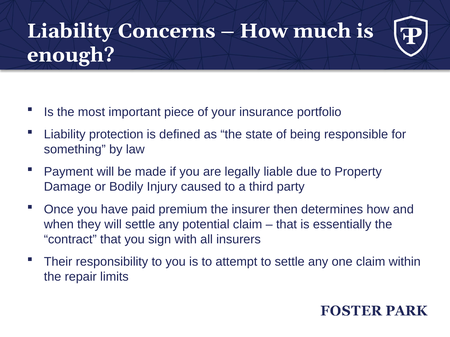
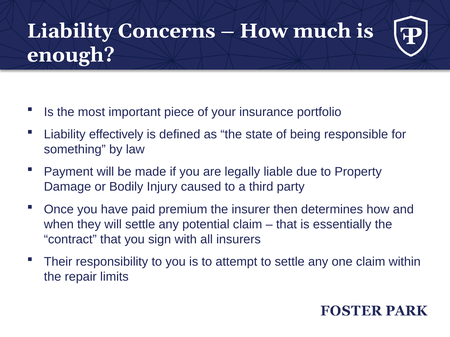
protection: protection -> effectively (116, 135)
